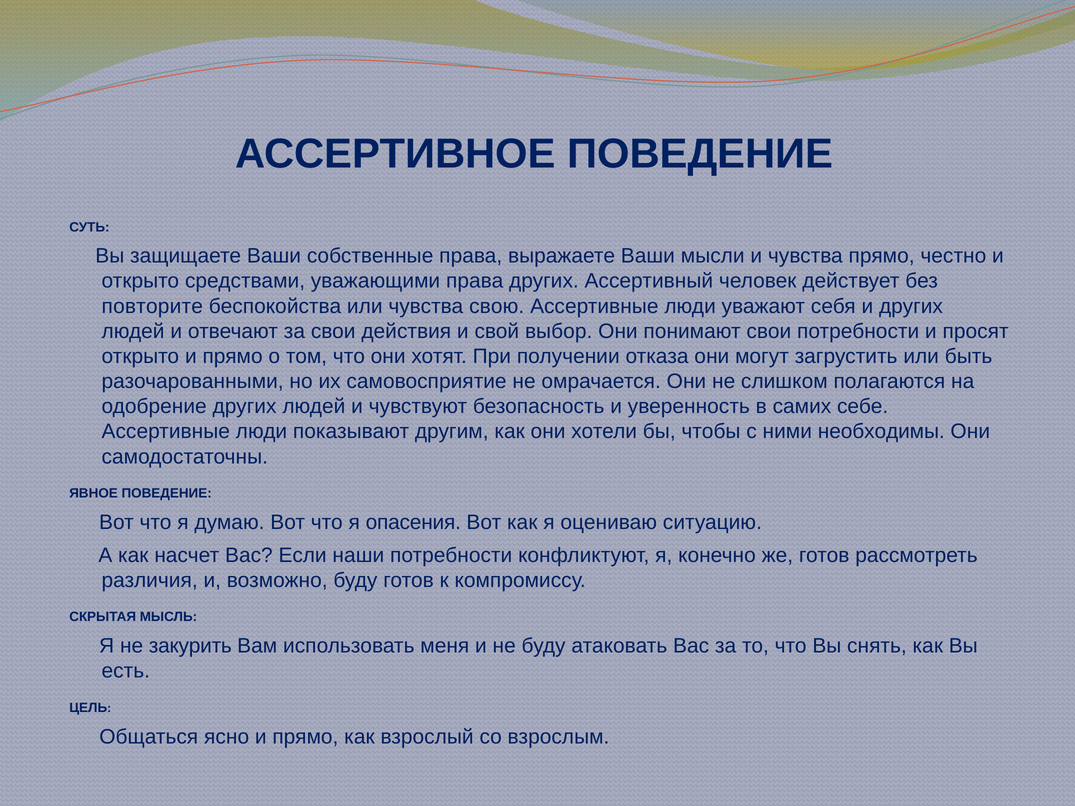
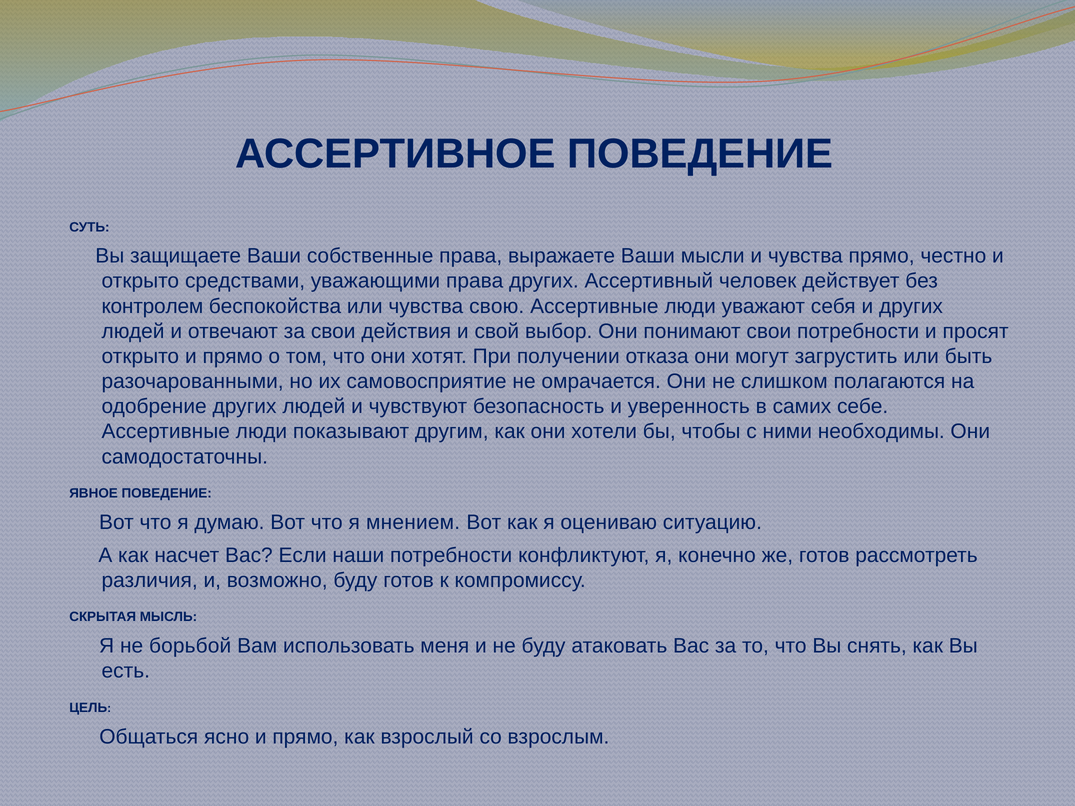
повторите: повторите -> контролем (152, 306)
опасения: опасения -> мнением (413, 523)
закурить: закурить -> борьбой (190, 646)
